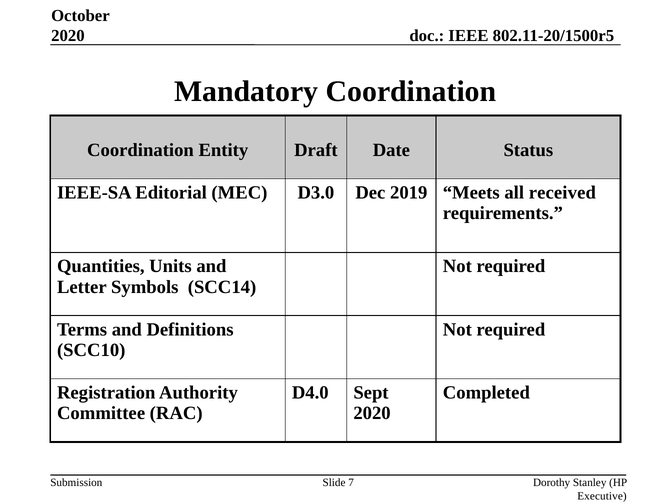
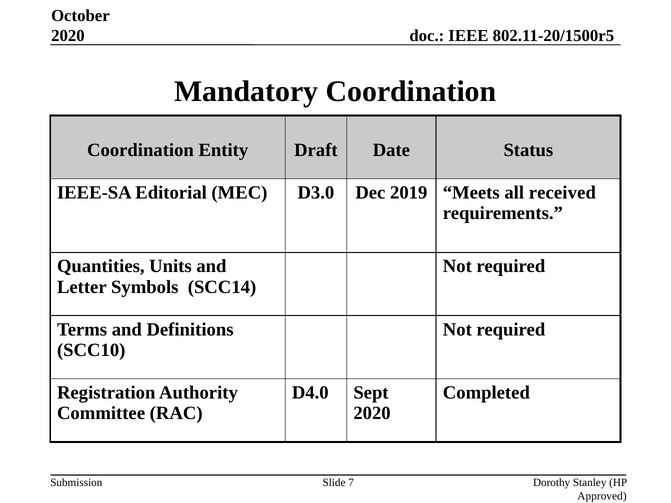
Executive: Executive -> Approved (602, 496)
